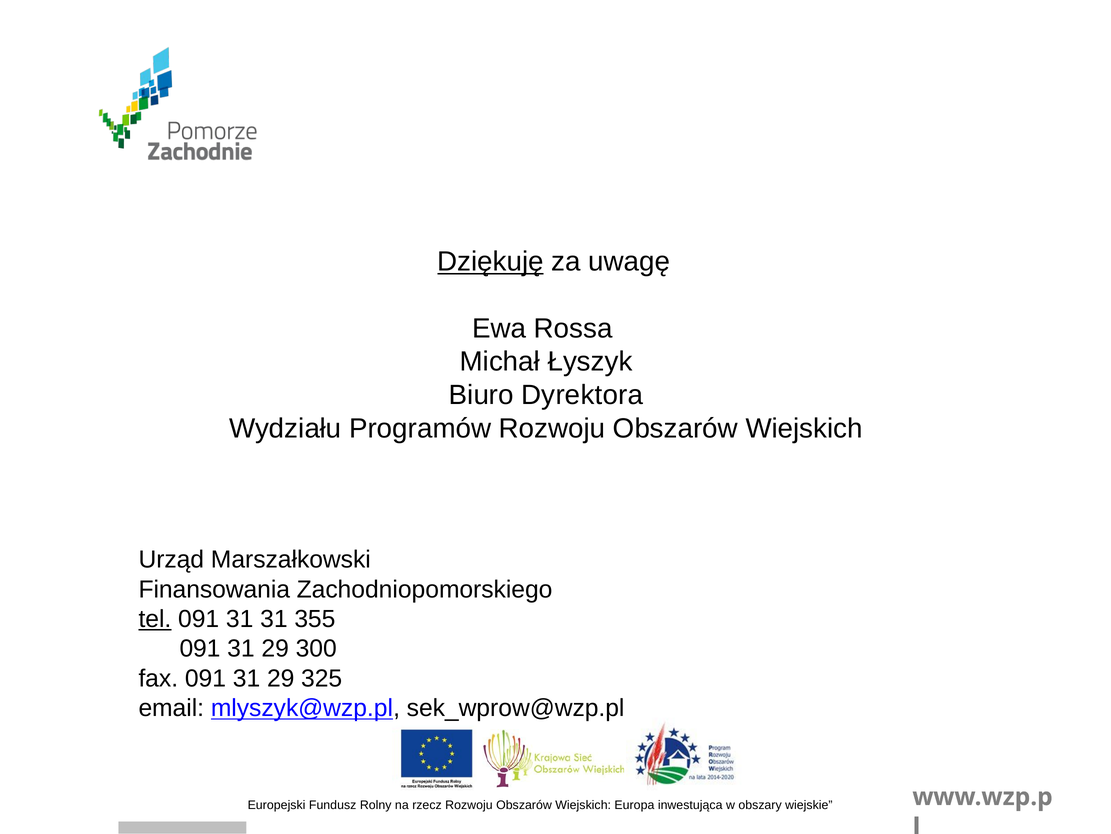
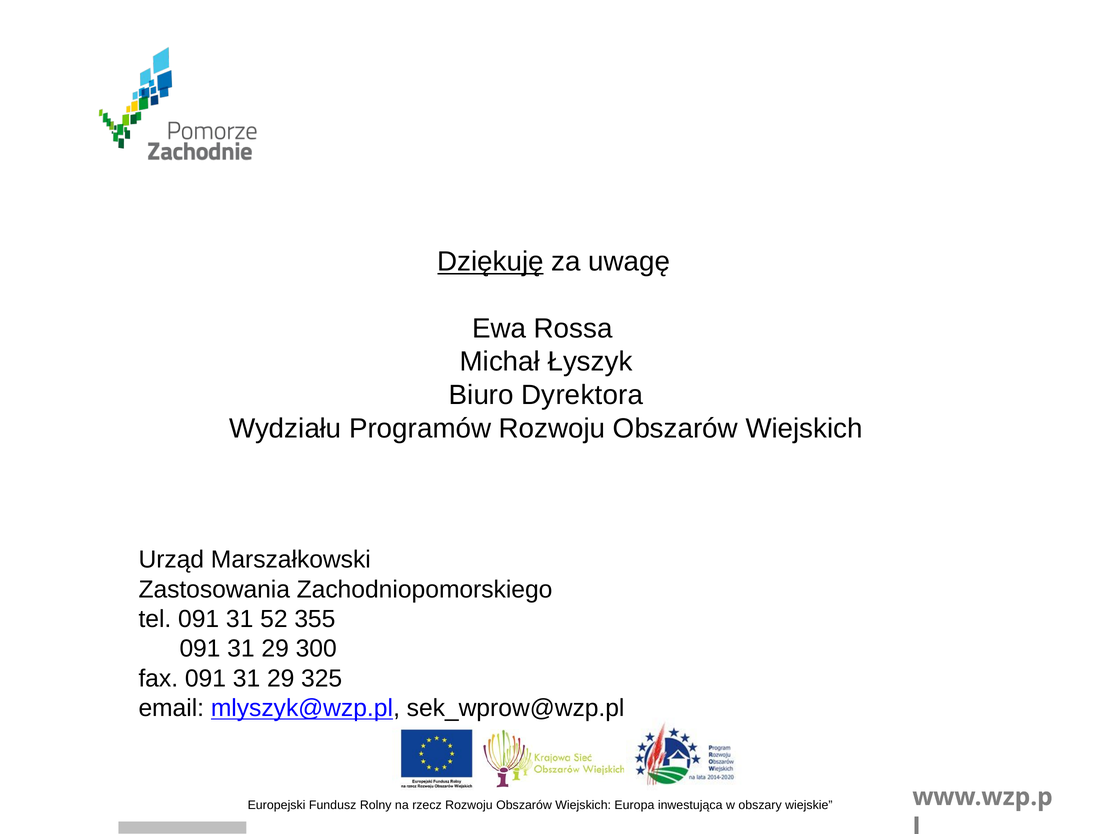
Finansowania: Finansowania -> Zastosowania (214, 589)
tel underline: present -> none (155, 619)
31 31: 31 -> 52 (274, 619)
